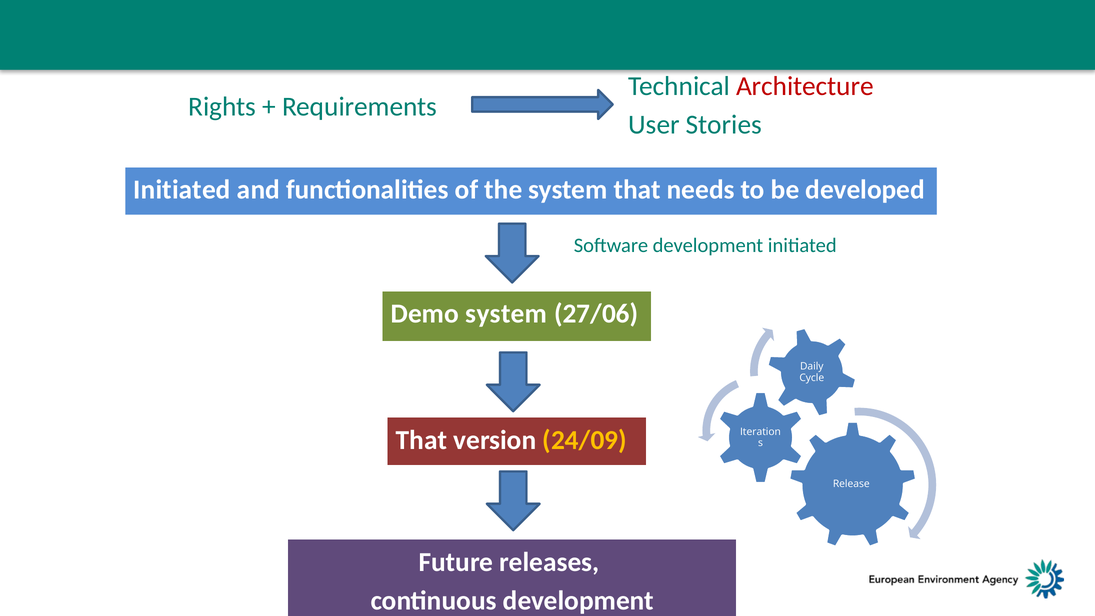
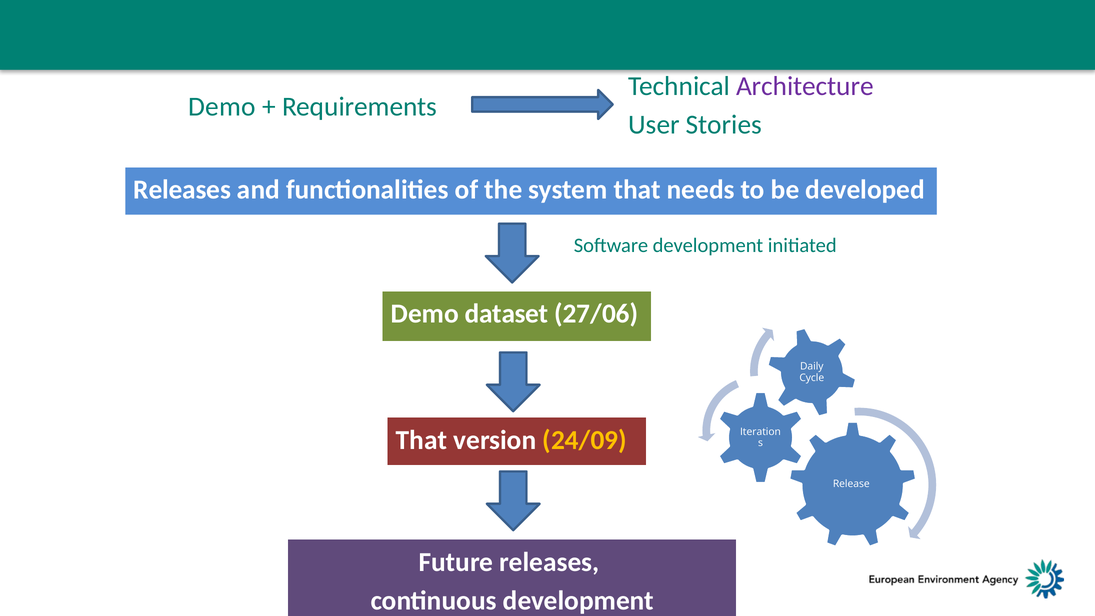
Architecture colour: red -> purple (805, 86)
Rights: Rights -> Demo (222, 107)
Initiated: Initiated -> Releases (182, 190)
Demo system: system -> dataset (507, 314)
